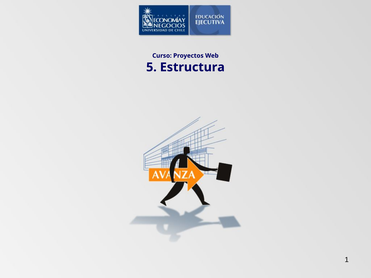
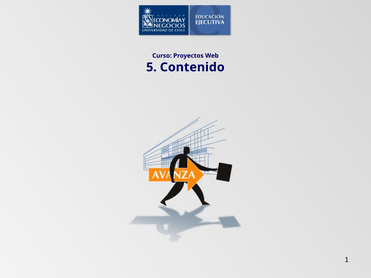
Estructura: Estructura -> Contenido (192, 67)
